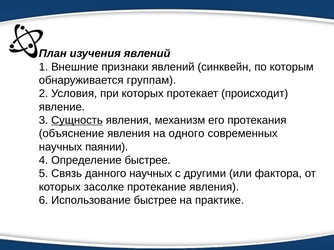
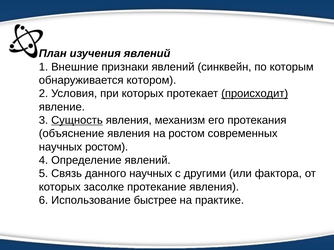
группам: группам -> котором (151, 80)
происходит underline: none -> present (255, 94)
на одного: одного -> ростом (187, 134)
научных паянии: паянии -> ростом (107, 147)
Определение быстрее: быстрее -> явлений (148, 161)
